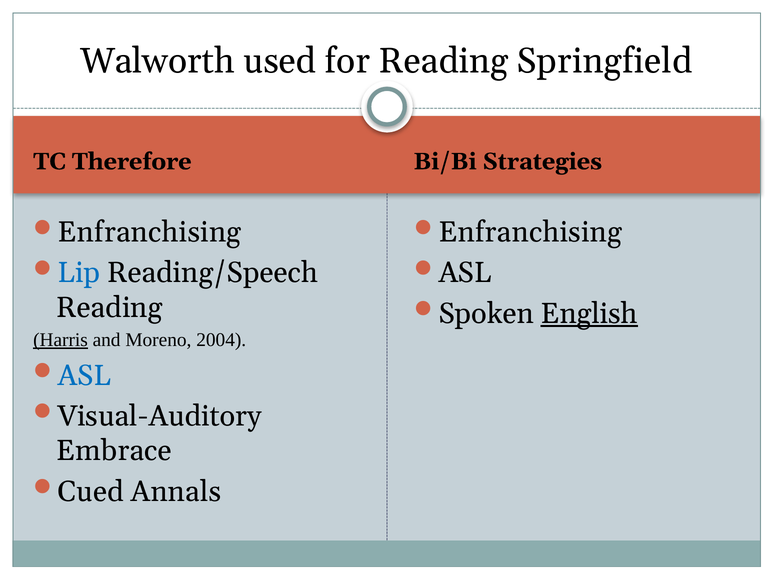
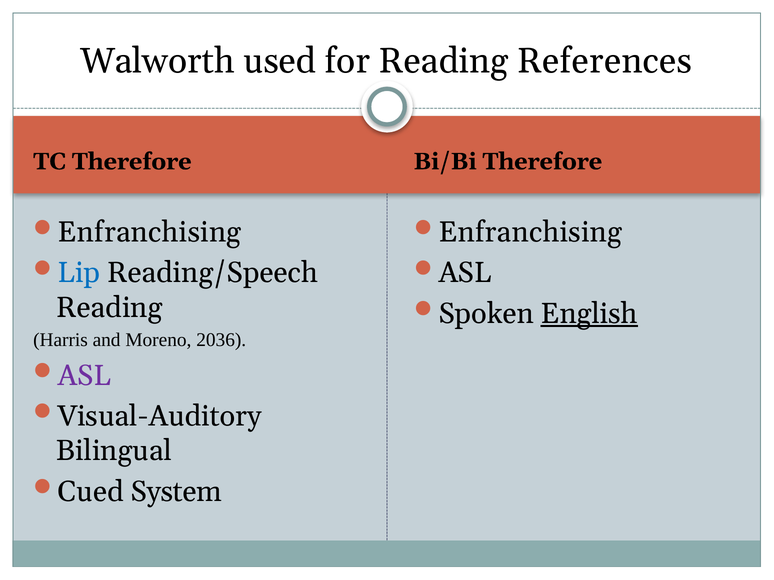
Springfield: Springfield -> References (605, 61)
Bi/Bi Strategies: Strategies -> Therefore (542, 162)
Harris underline: present -> none (60, 340)
2004: 2004 -> 2036 (221, 340)
ASL colour: blue -> purple (84, 376)
Embrace: Embrace -> Bilingual (114, 451)
Annals: Annals -> System (176, 492)
